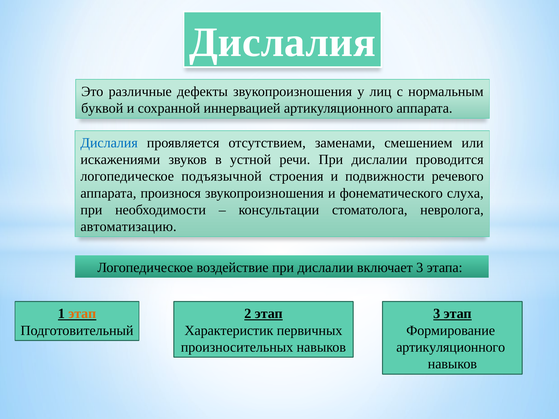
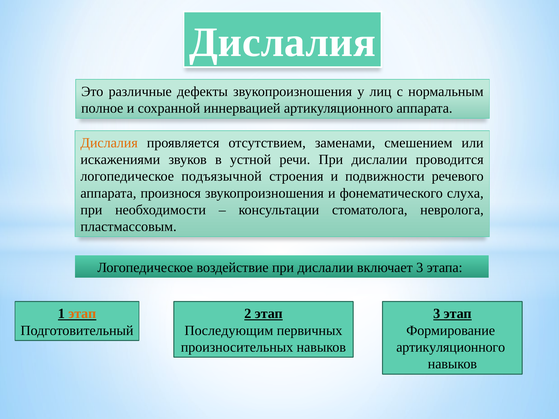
буквой: буквой -> полное (102, 108)
Дислалия colour: blue -> orange (109, 143)
автоматизацию: автоматизацию -> пластмассовым (129, 227)
Характеристик: Характеристик -> Последующим (229, 331)
